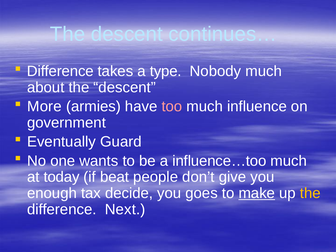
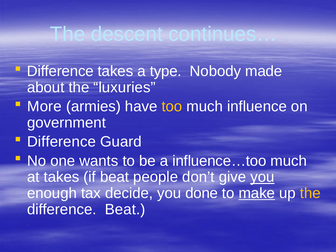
Nobody much: much -> made (264, 71)
about the descent: descent -> luxuries (125, 87)
too colour: pink -> yellow (172, 107)
Eventually: Eventually -> Difference (61, 142)
at today: today -> takes (61, 177)
you underline: none -> present (262, 177)
goes: goes -> done (202, 193)
difference Next: Next -> Beat (125, 209)
